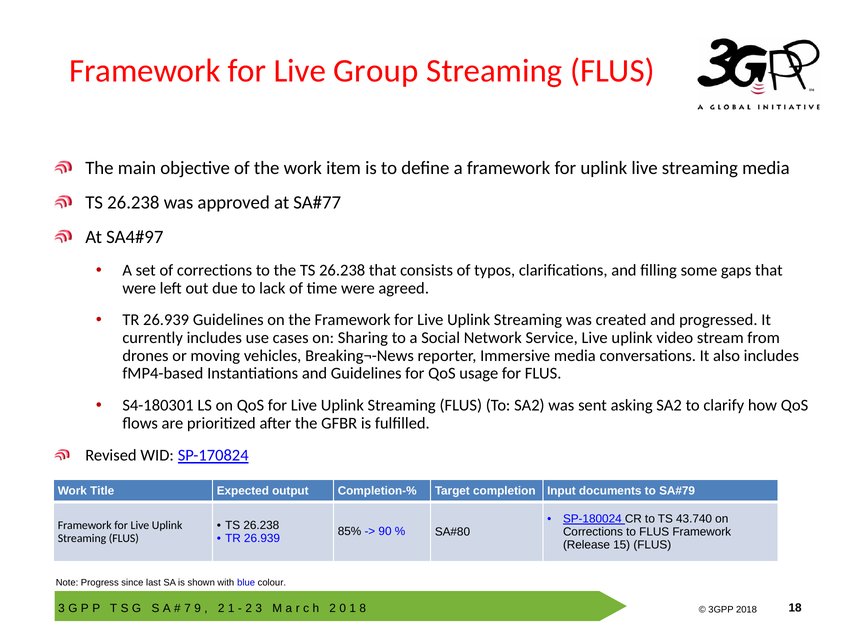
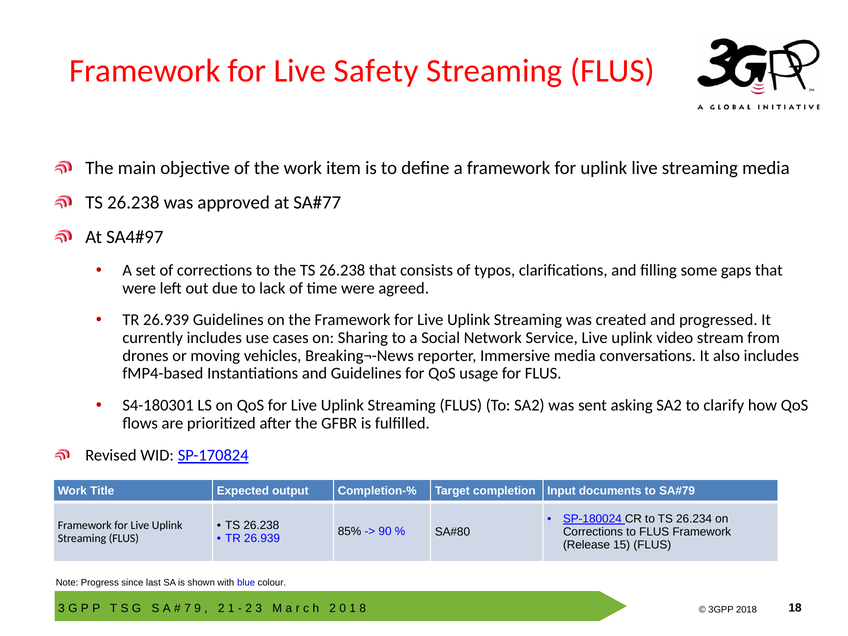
Group: Group -> Safety (376, 71)
43.740: 43.740 -> 26.234 (694, 519)
